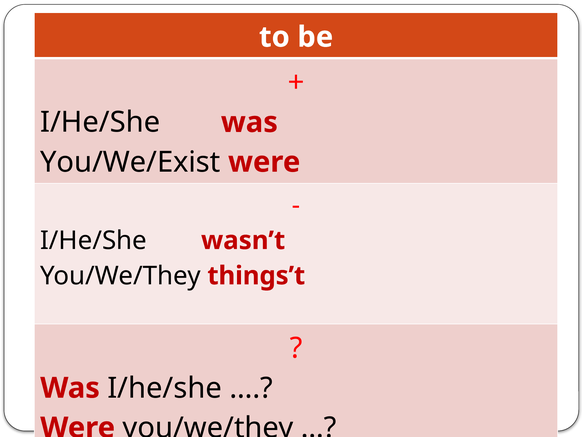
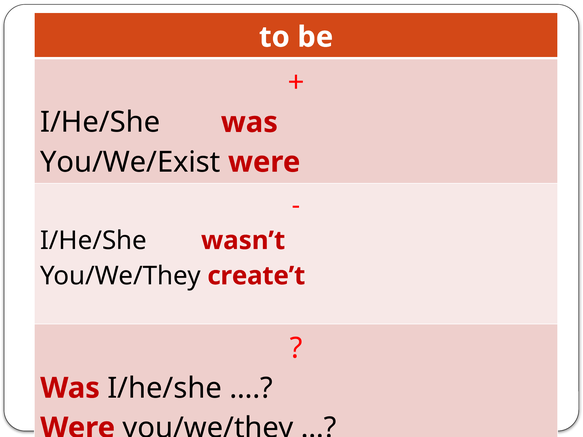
things’t: things’t -> create’t (256, 276)
